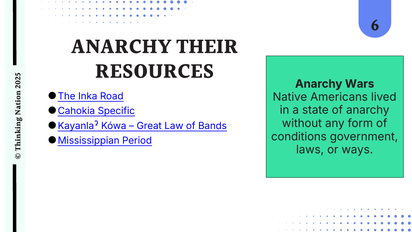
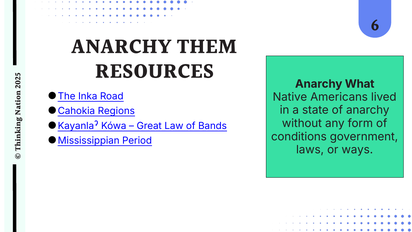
THEIR: THEIR -> THEM (207, 47)
Wars: Wars -> What (360, 84)
Specific: Specific -> Regions (116, 111)
